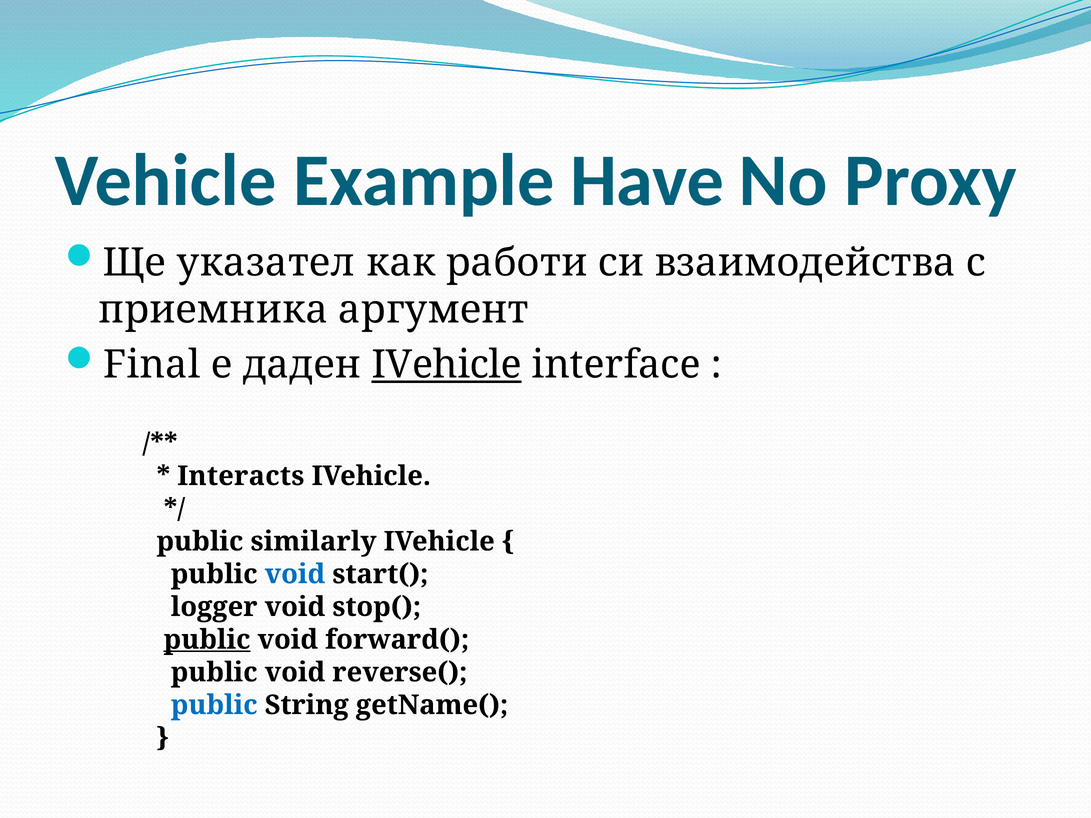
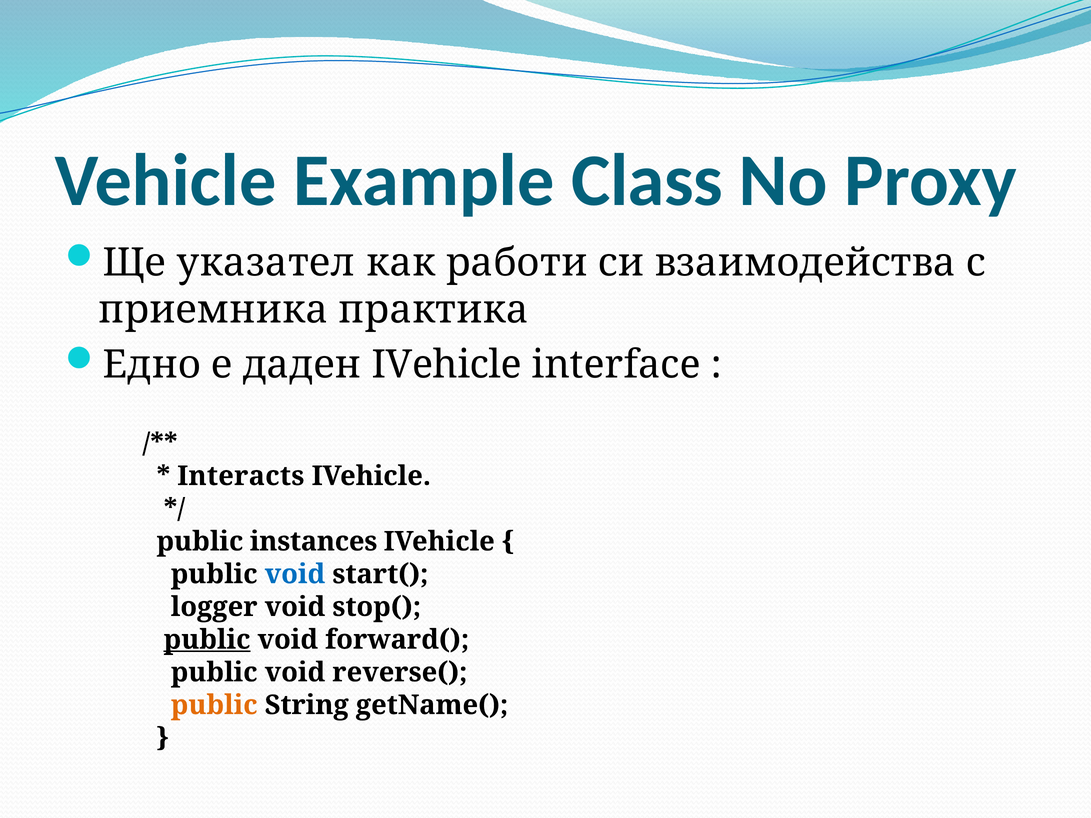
Have: Have -> Class (647, 181)
аргумент: аргумент -> практика (434, 310)
Final: Final -> Едно (152, 365)
IVehicle underline: present -> none (447, 365)
similarly: similarly -> instances (314, 542)
public colour: blue -> orange (214, 705)
